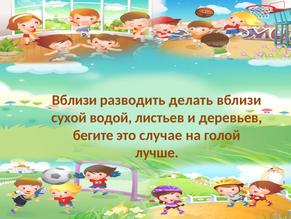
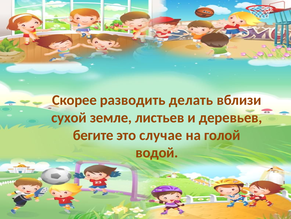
Вблизи: Вблизи -> Скорее (74, 100)
водой: водой -> земле (111, 117)
лучше: лучше -> водой (157, 152)
